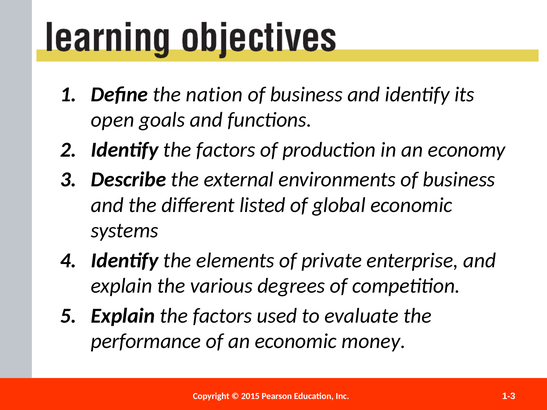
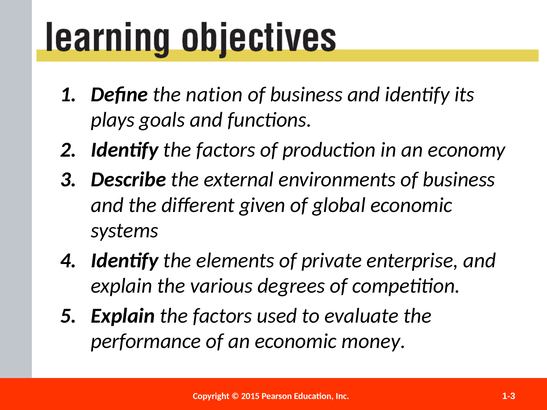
open: open -> plays (113, 120)
listed: listed -> given (262, 205)
